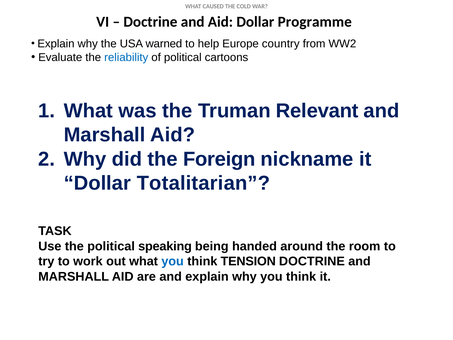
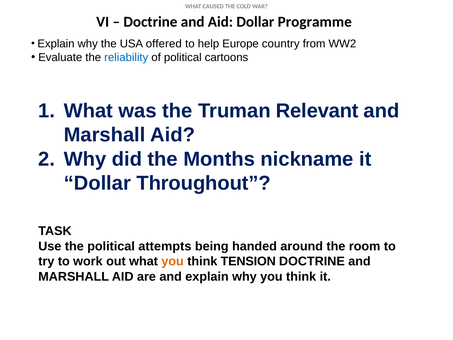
warned: warned -> offered (164, 44)
Foreign: Foreign -> Months (219, 159)
Totalitarian: Totalitarian -> Throughout (204, 183)
speaking: speaking -> attempts (165, 246)
you colour: blue -> orange (173, 261)
